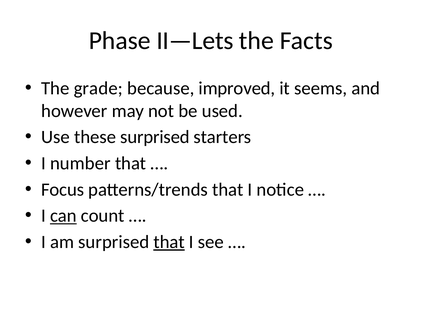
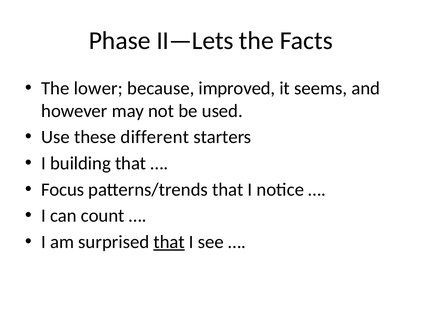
grade: grade -> lower (98, 89)
these surprised: surprised -> different (155, 137)
number: number -> building (80, 164)
can underline: present -> none (63, 216)
